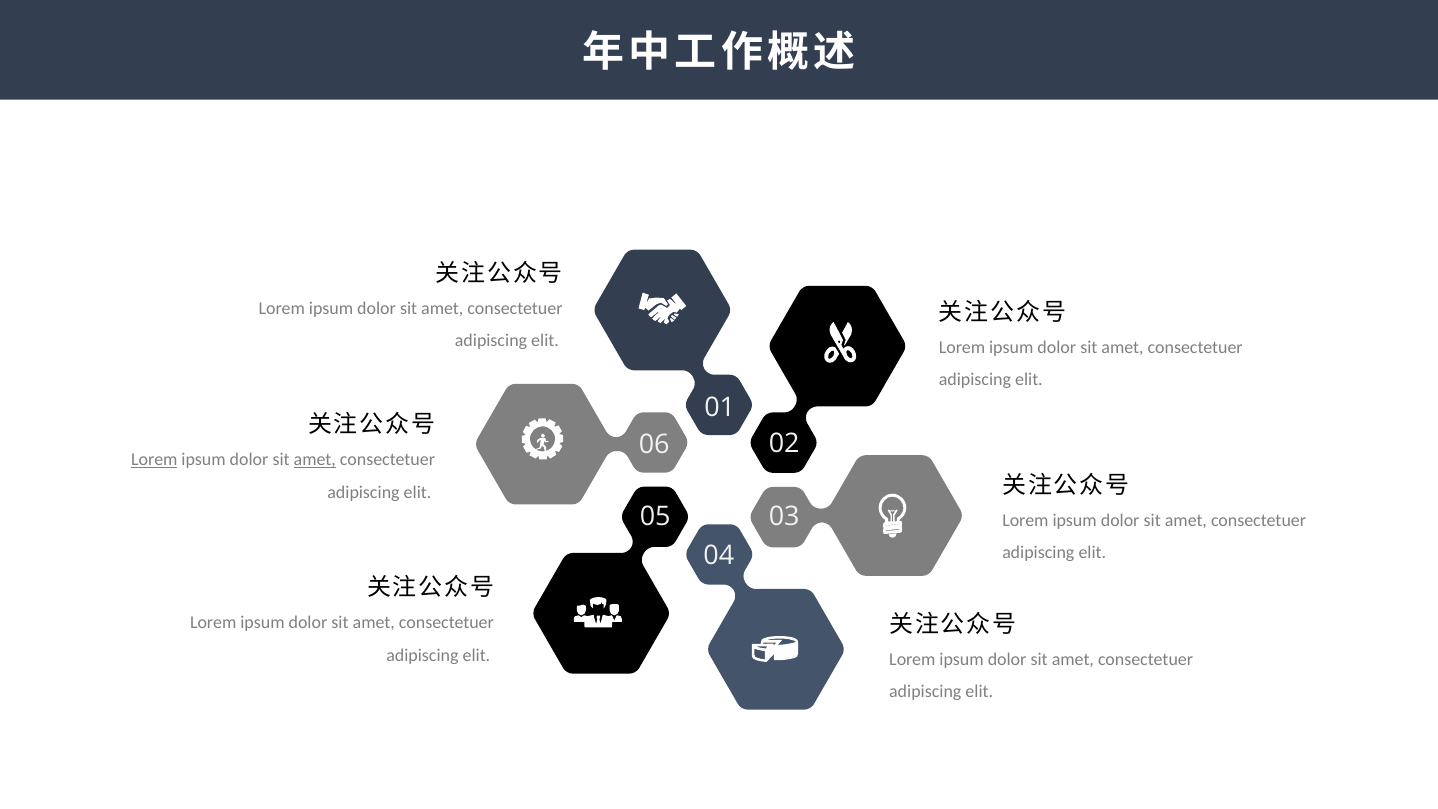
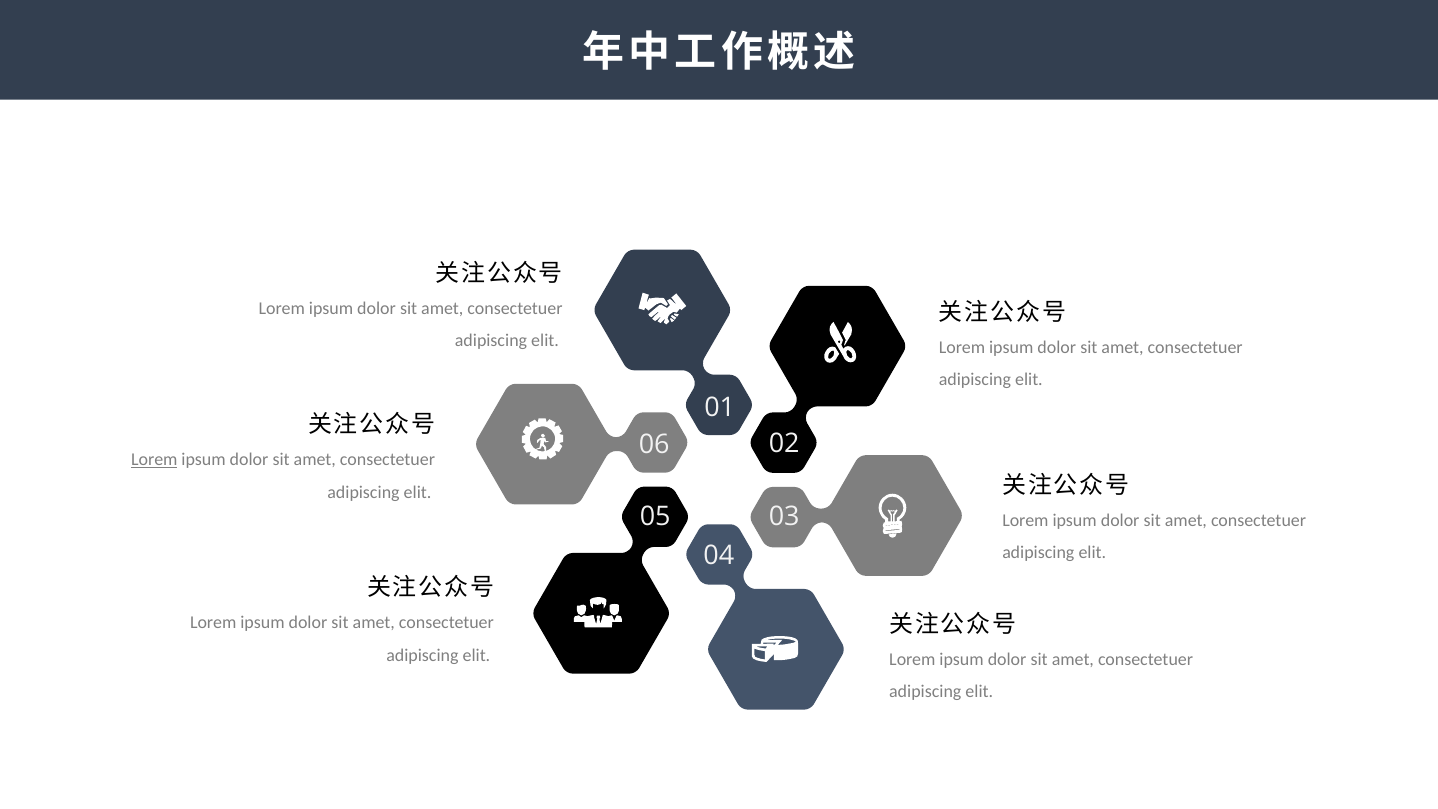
amet underline: present -> none (315, 460)
